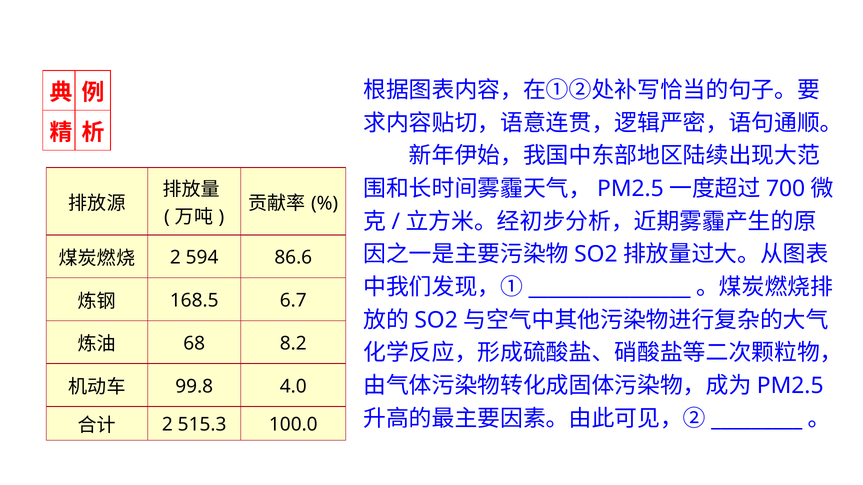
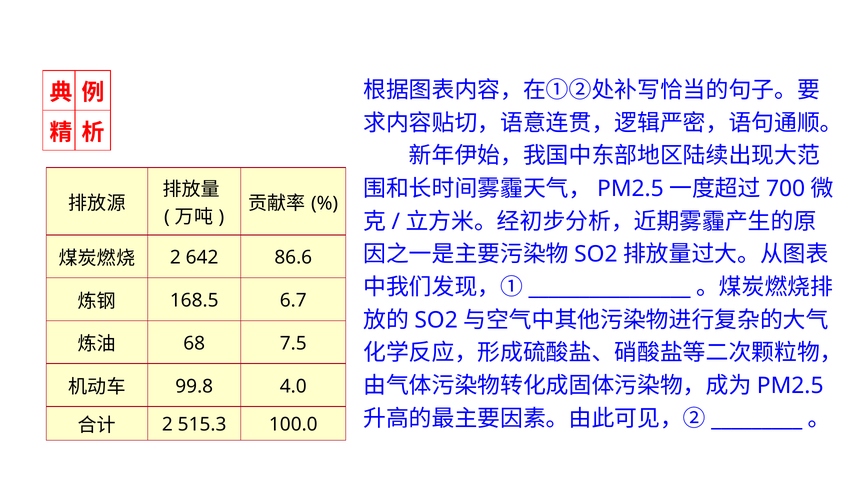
594: 594 -> 642 (202, 258)
8.2: 8.2 -> 7.5 (293, 344)
